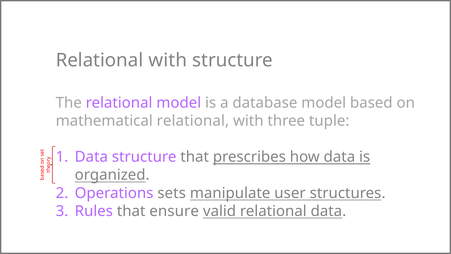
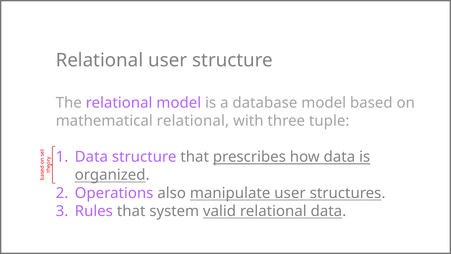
with: with -> user (168, 60)
sets: sets -> also (172, 193)
ensure: ensure -> system (174, 211)
